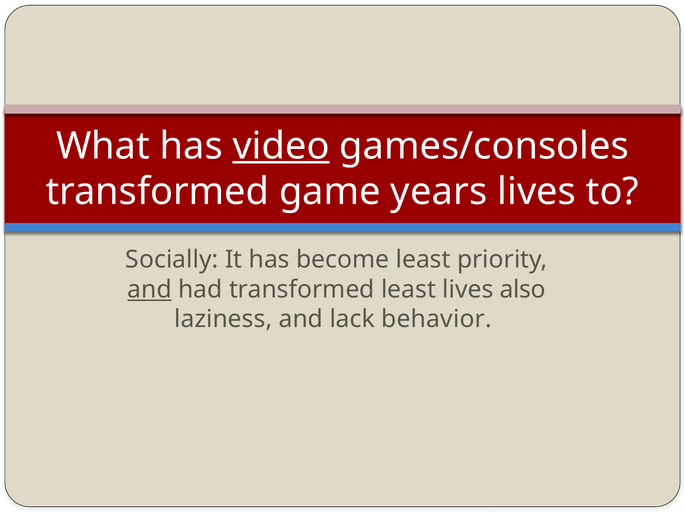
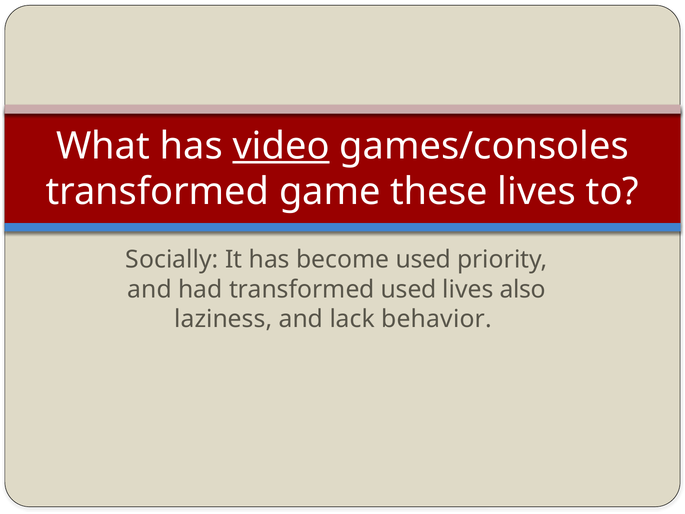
years: years -> these (439, 192)
become least: least -> used (423, 260)
and underline: present -> none (150, 289)
transformed least: least -> used (409, 289)
